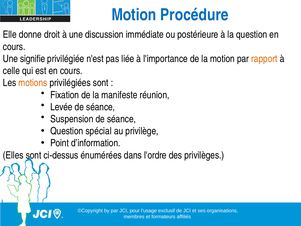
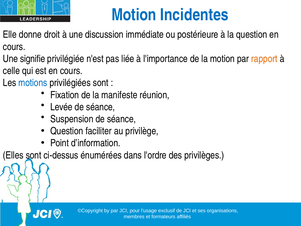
Procédure: Procédure -> Incidentes (194, 15)
motions colour: orange -> blue (33, 83)
spécial: spécial -> faciliter (99, 131)
